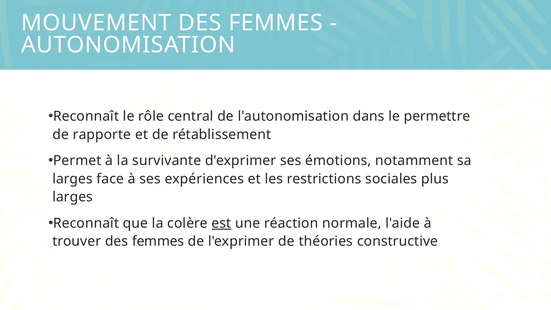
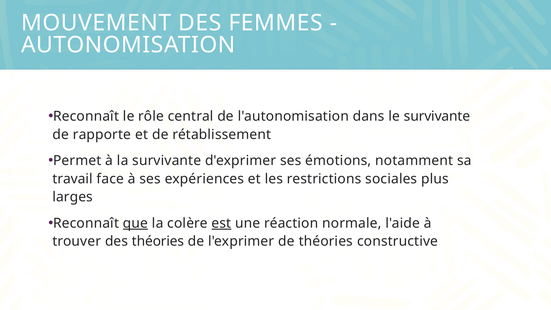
le permettre: permettre -> survivante (437, 116)
larges: larges -> travail (73, 179)
que underline: none -> present (135, 223)
trouver des femmes: femmes -> théories (158, 241)
